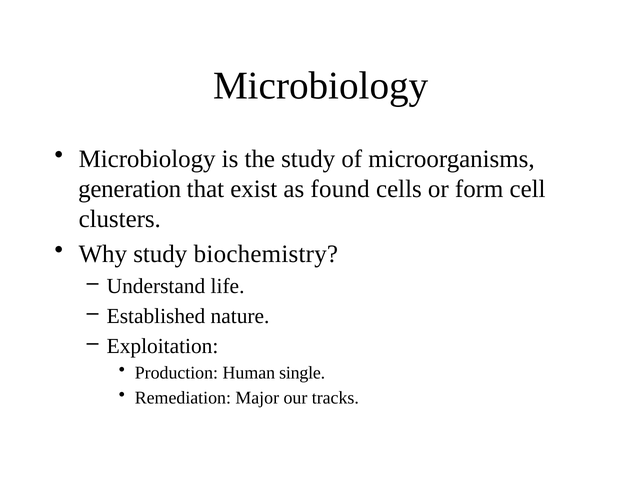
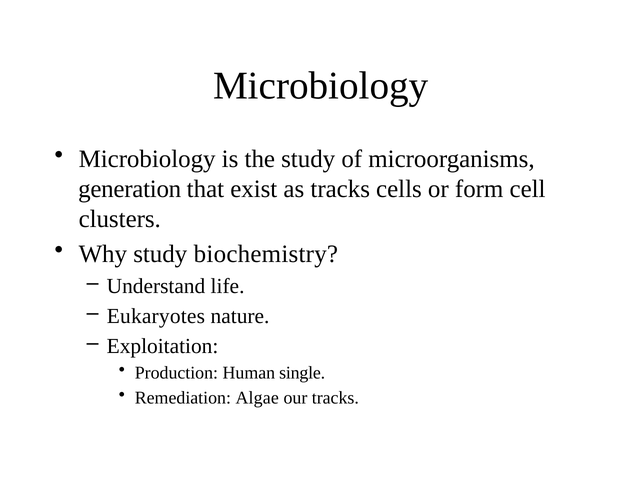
as found: found -> tracks (340, 189)
Established: Established -> Eukaryotes (156, 316)
Major: Major -> Algae (257, 398)
